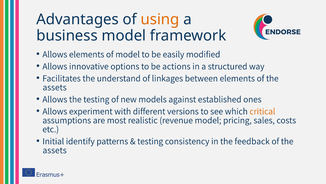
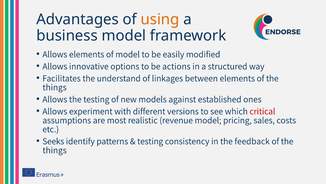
assets: assets -> things (55, 87)
critical colour: orange -> red (262, 111)
Initial: Initial -> Seeks (53, 141)
assets: assets -> things (55, 150)
